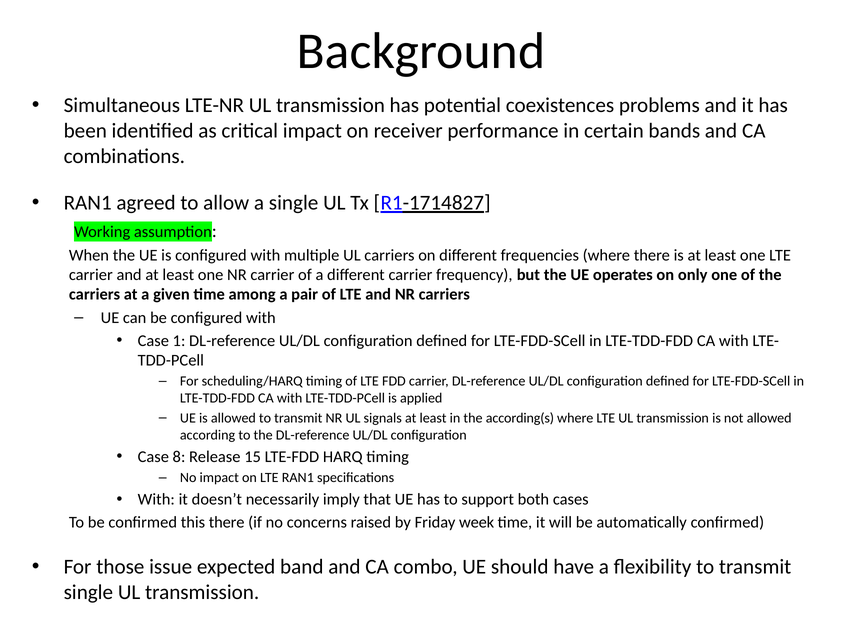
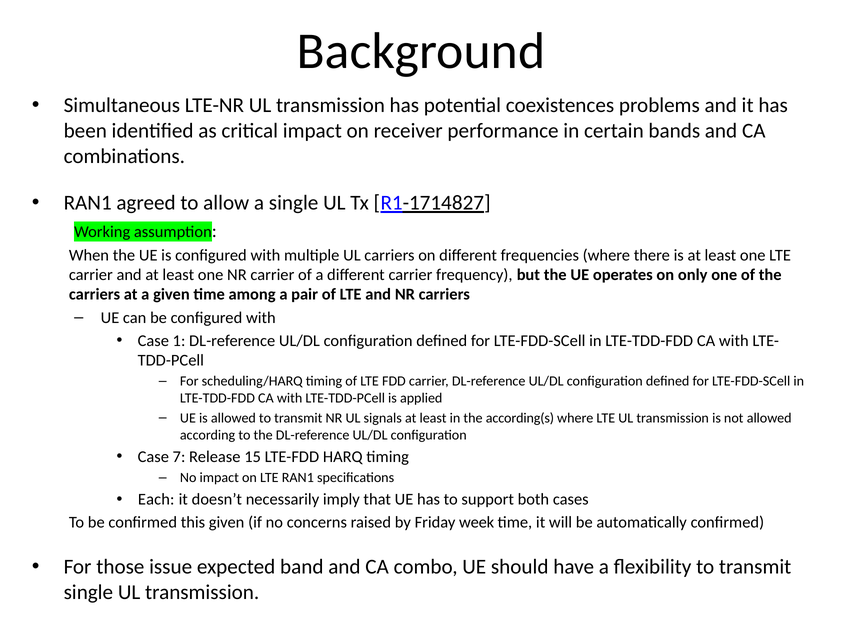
8: 8 -> 7 (179, 457)
With: With -> Each (156, 500)
this there: there -> given (227, 523)
